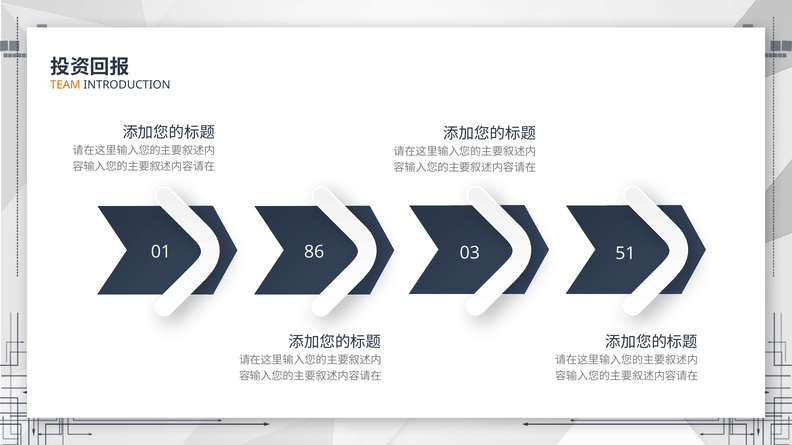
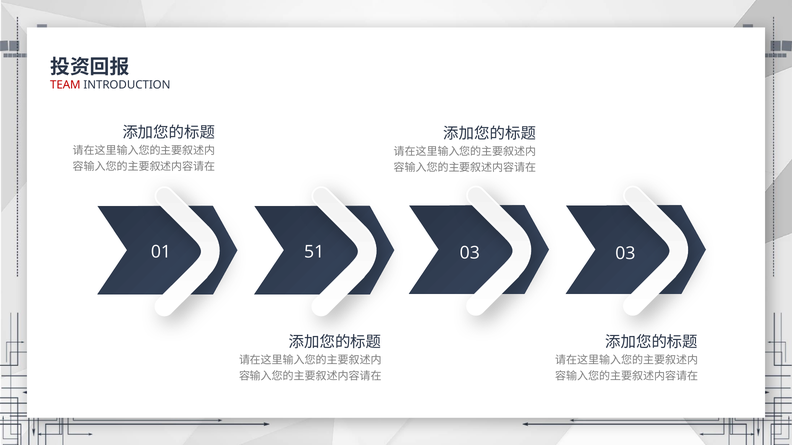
TEAM colour: orange -> red (65, 85)
86: 86 -> 51 (314, 252)
03 51: 51 -> 03 (625, 254)
